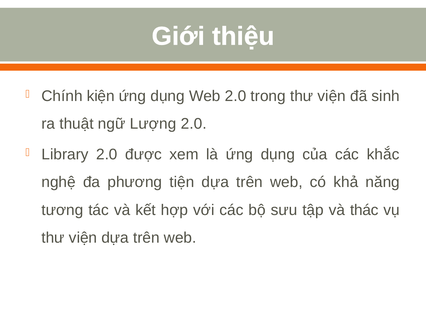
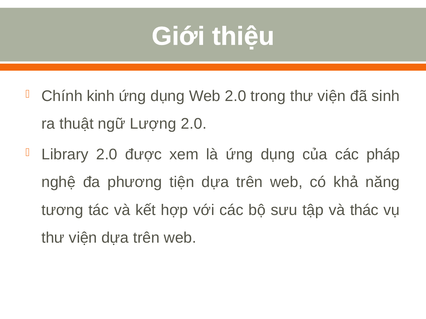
kiện: kiện -> kinh (101, 96)
khắc: khắc -> pháp (383, 155)
